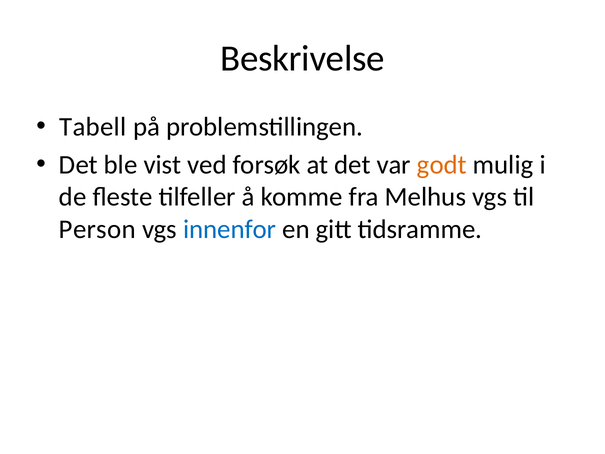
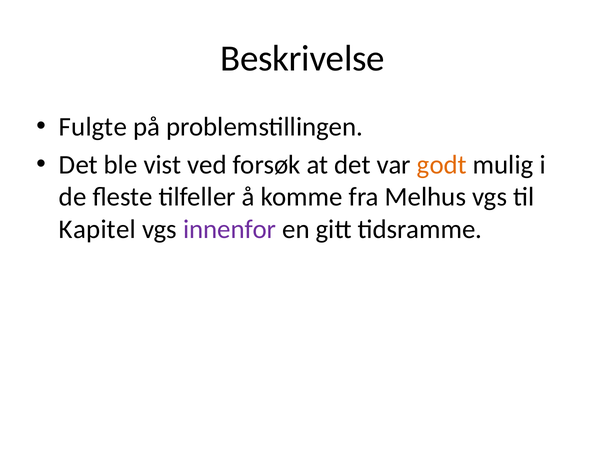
Tabell: Tabell -> Fulgte (93, 127)
Person: Person -> Kapitel (97, 229)
innenfor colour: blue -> purple (230, 229)
